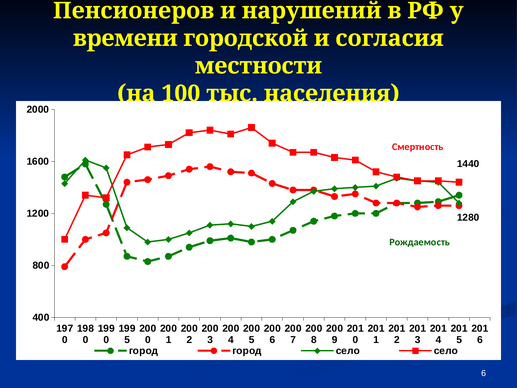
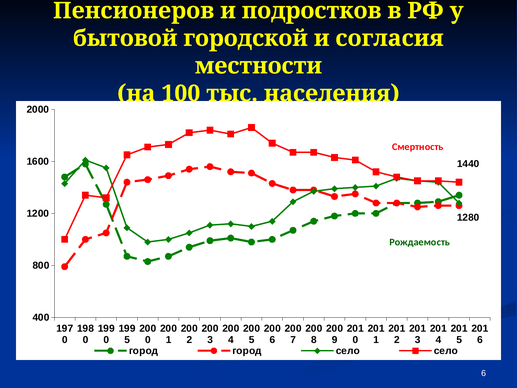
нарушений: нарушений -> подростков (312, 11)
времени: времени -> бытовой (125, 38)
